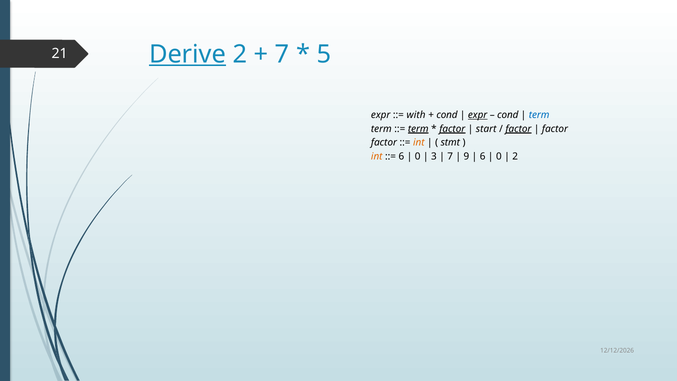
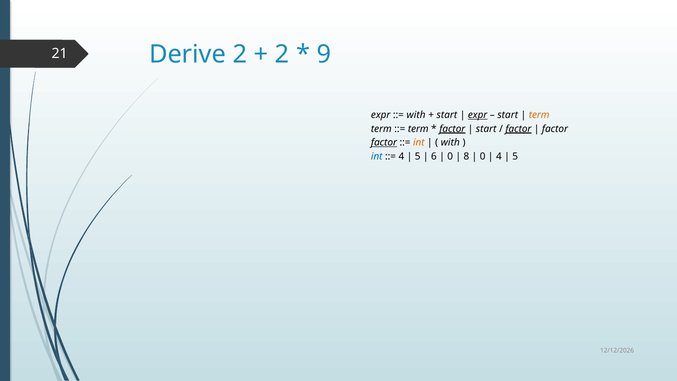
Derive underline: present -> none (188, 54)
7: 7 -> 2 (282, 54)
5: 5 -> 9 (324, 54)
cond: cond -> start (447, 115)
cond: cond -> start (508, 115)
term colour: blue -> orange (539, 115)
term underline: present -> none (418, 129)
factor underline: none -> present (384, 143)
stmt: stmt -> with (450, 143)
int colour: orange -> blue (377, 156)
6: 6 -> 4 (401, 156)
0: 0 -> 5 (418, 156)
3: 3 -> 6 (434, 156)
7: 7 -> 0 (450, 156)
9: 9 -> 8 (466, 156)
6: 6 -> 0 (483, 156)
0: 0 -> 4 (499, 156)
2: 2 -> 5 (515, 156)
